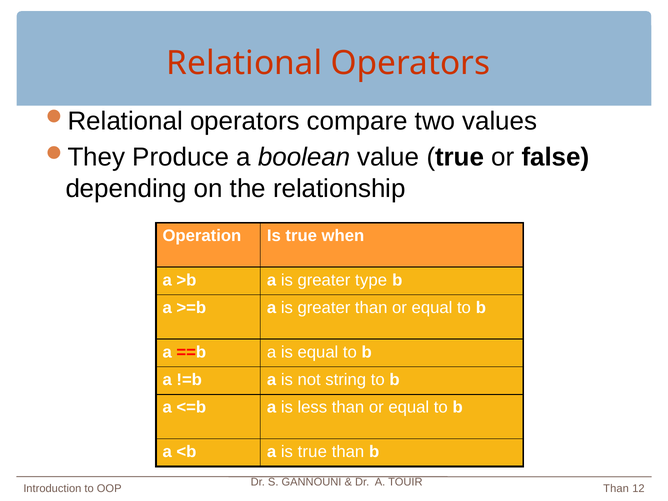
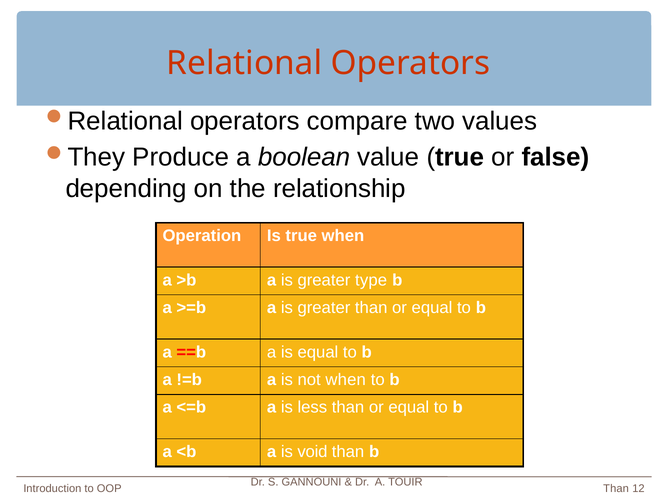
not string: string -> when (346, 380)
a is true: true -> void (312, 452)
